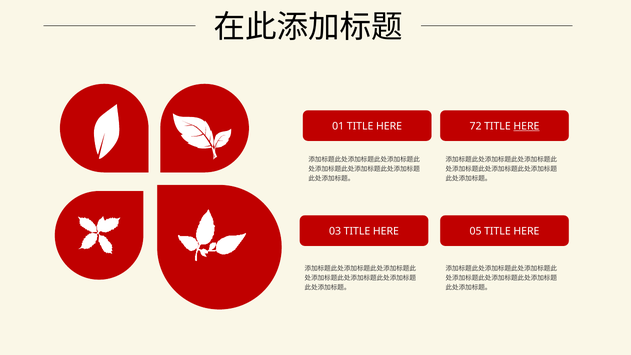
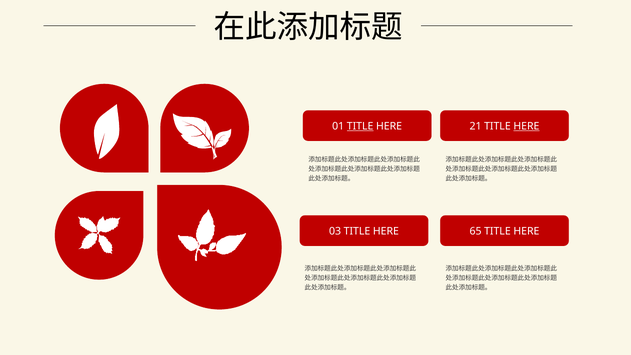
TITLE underline: none -> present (360, 126)
72: 72 -> 21 (476, 126)
05: 05 -> 65 (476, 231)
